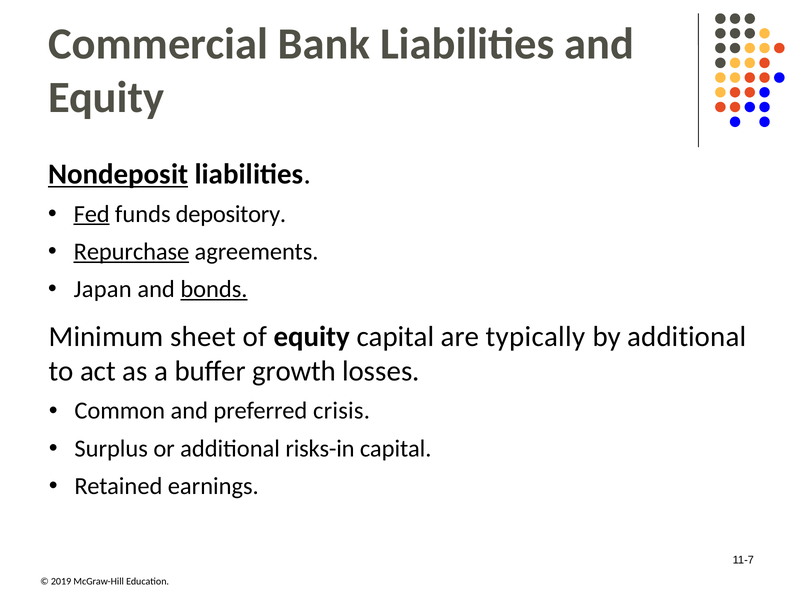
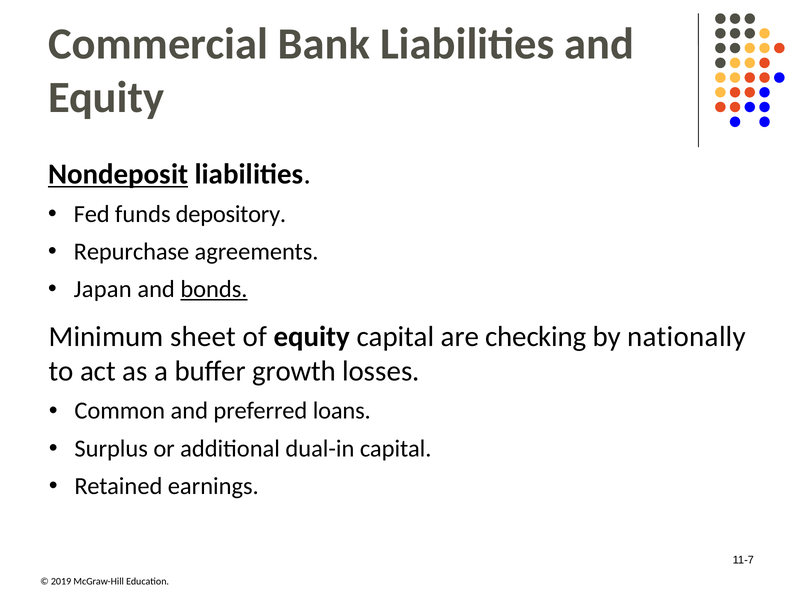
Fed underline: present -> none (92, 214)
Repurchase underline: present -> none (131, 251)
typically: typically -> checking (536, 336)
by additional: additional -> nationally (687, 336)
crisis: crisis -> loans (342, 411)
risks-in: risks-in -> dual-in (320, 448)
